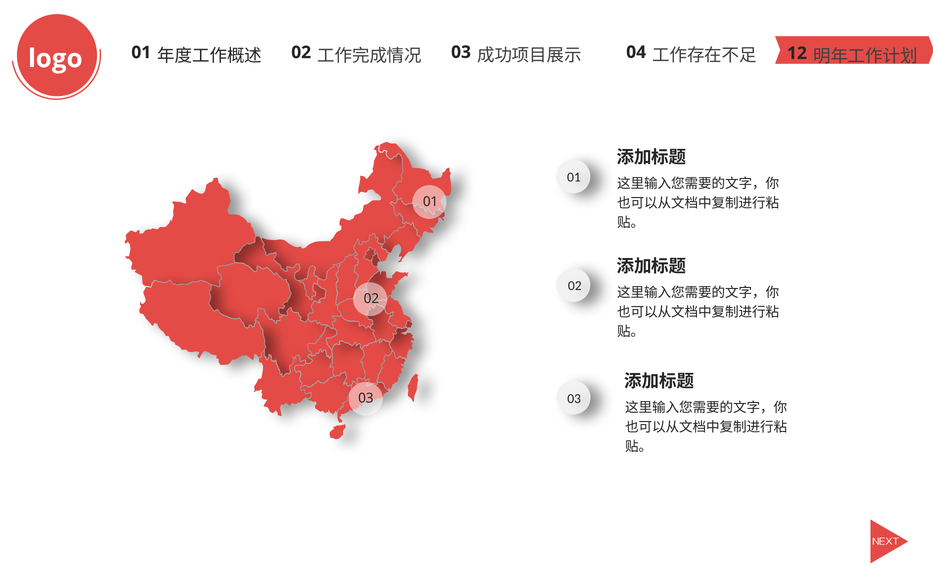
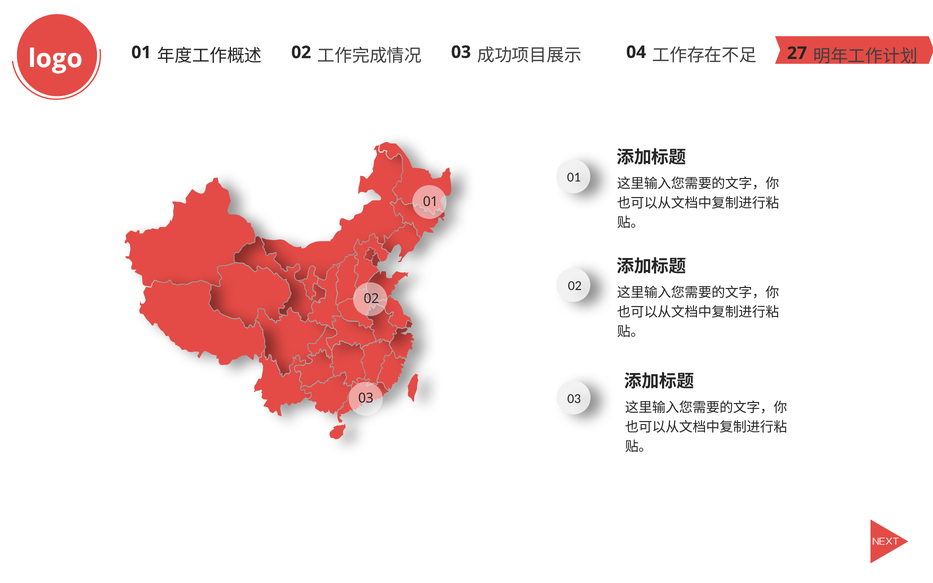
12: 12 -> 27 (797, 53)
